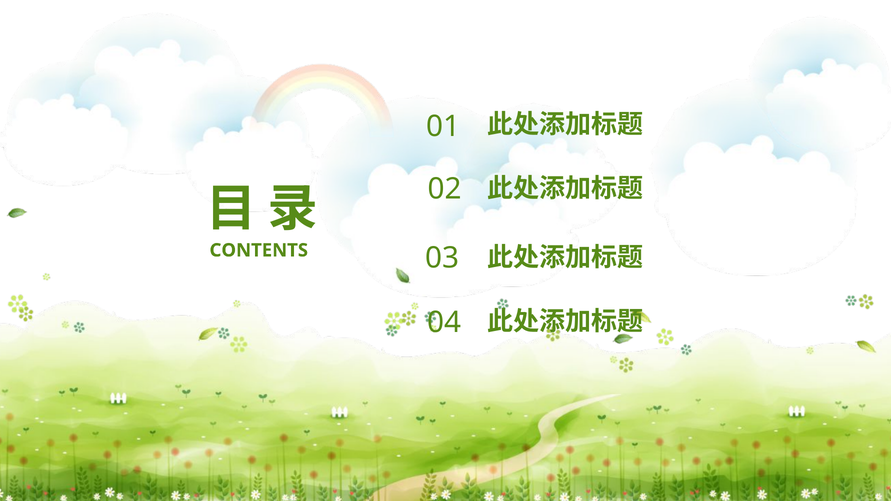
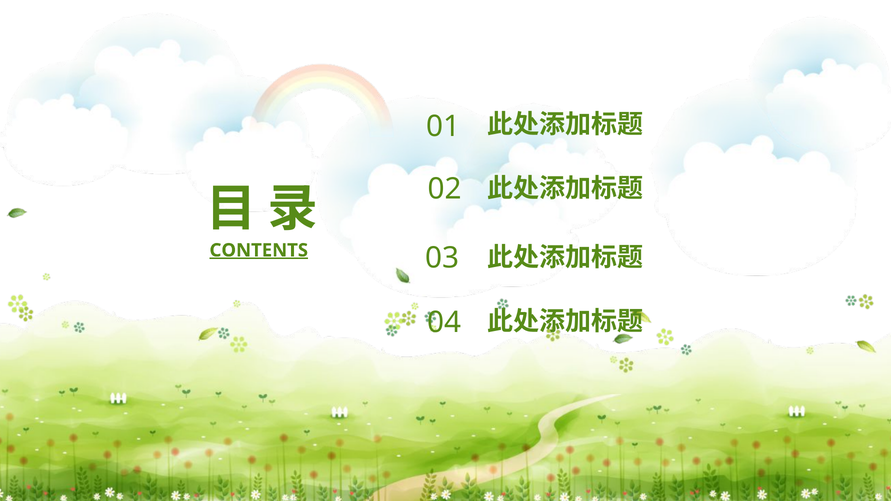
CONTENTS underline: none -> present (259, 250)
